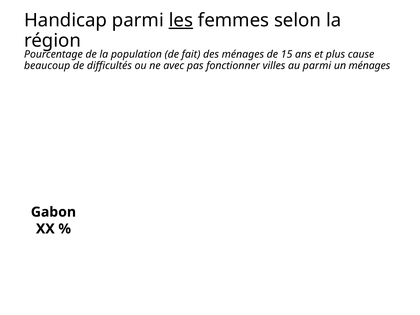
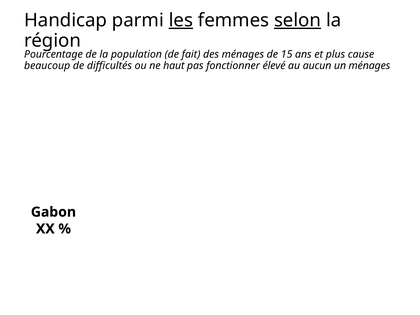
selon underline: none -> present (298, 20)
avec: avec -> haut (174, 66)
villes: villes -> élevé (274, 66)
au parmi: parmi -> aucun (317, 66)
